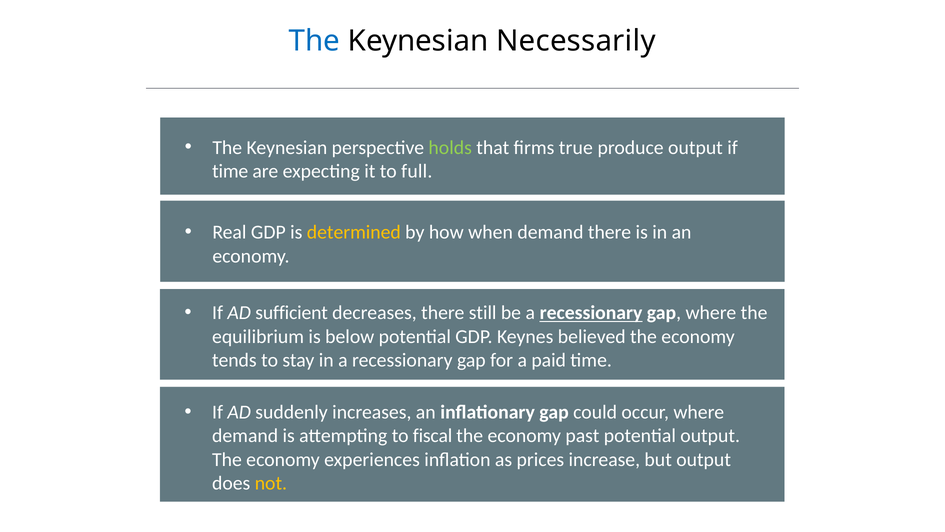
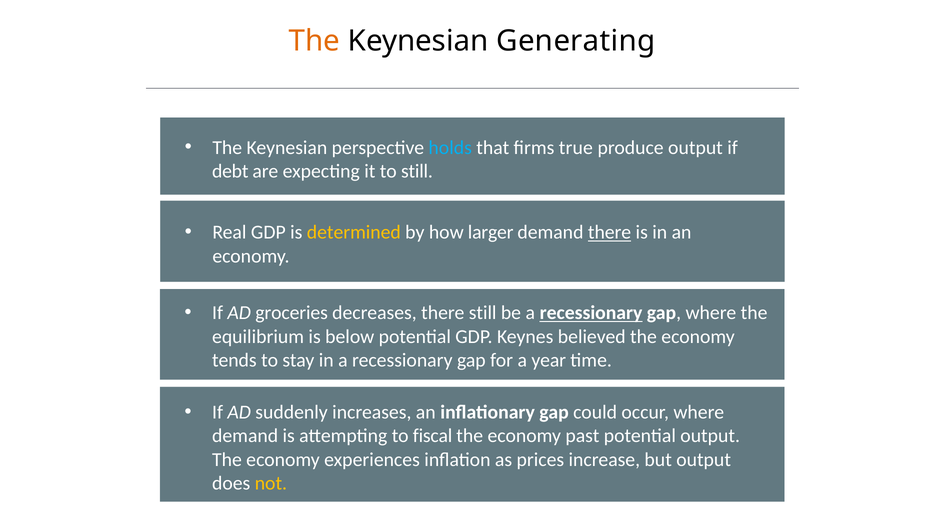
The colour: blue -> orange (314, 41)
Necessarily: Necessarily -> Generating (576, 41)
holds colour: light green -> light blue (450, 147)
time: time -> debt (230, 171)
to full: full -> still (417, 171)
when: when -> larger (491, 232)
there underline: none -> present (610, 232)
sufficient: sufficient -> groceries (292, 313)
paid: paid -> year (549, 360)
